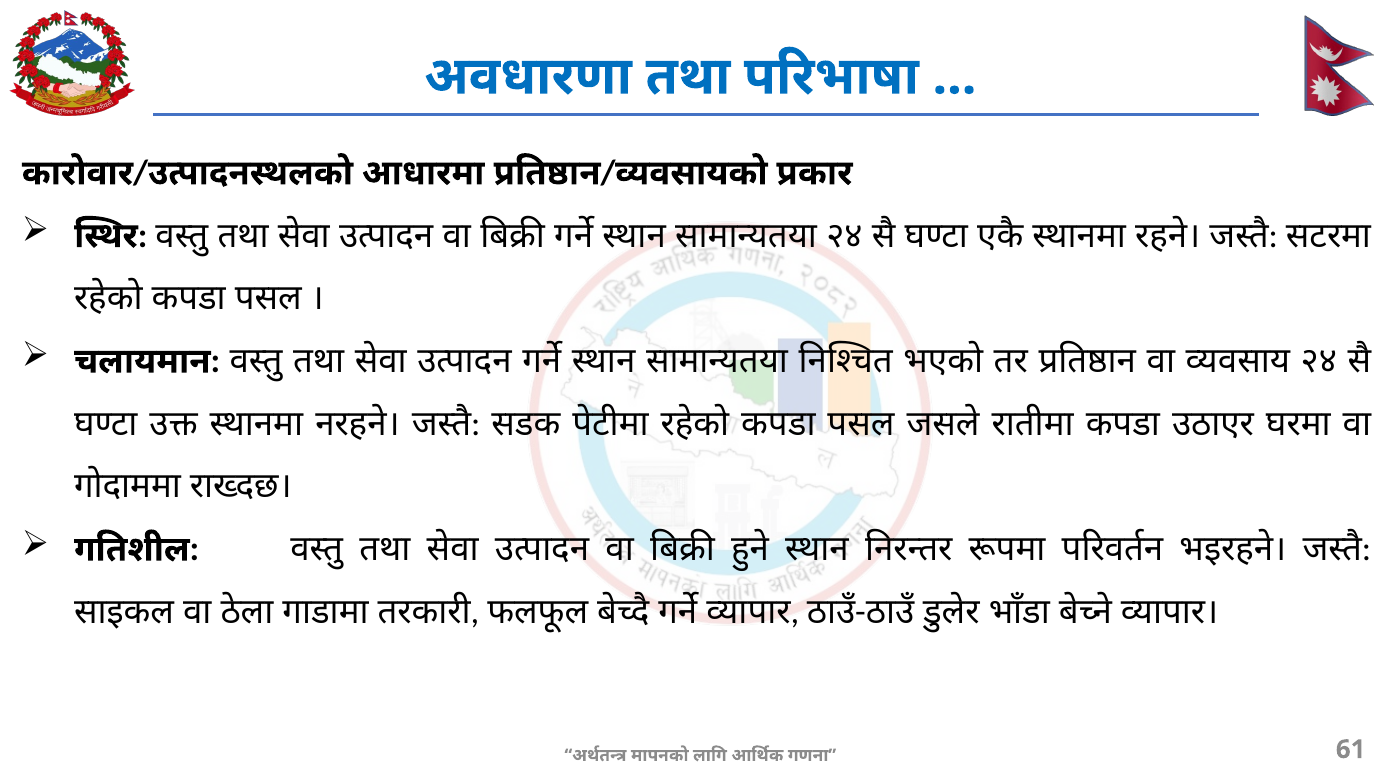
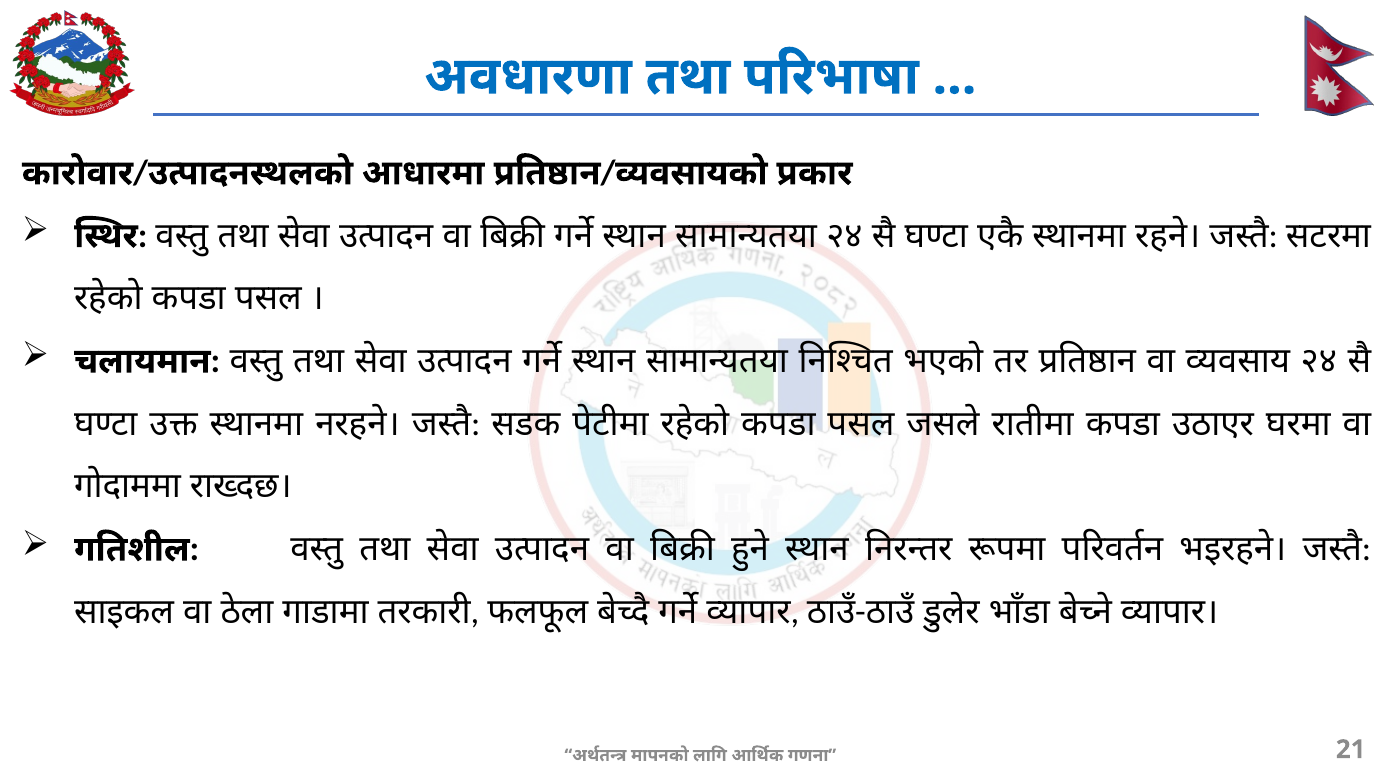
61: 61 -> 21 (1351, 749)
